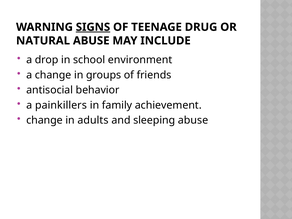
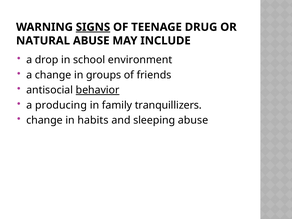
behavior underline: none -> present (98, 90)
painkillers: painkillers -> producing (61, 105)
achievement: achievement -> tranquillizers (168, 105)
adults: adults -> habits (93, 120)
